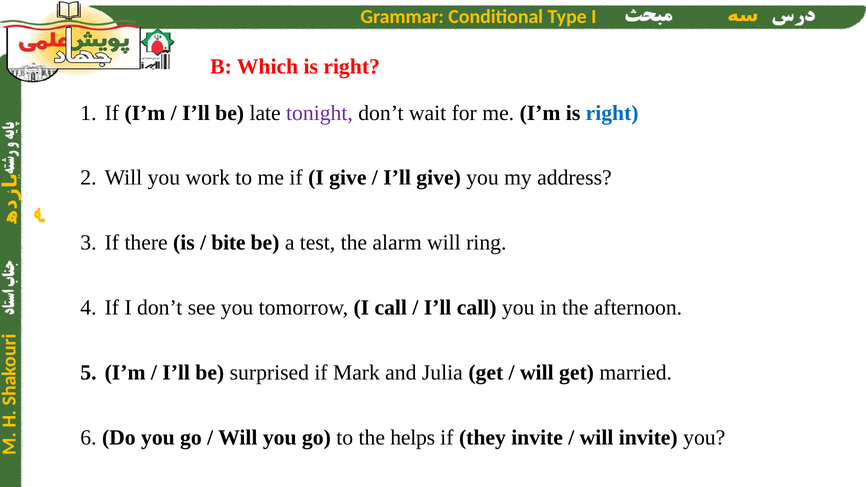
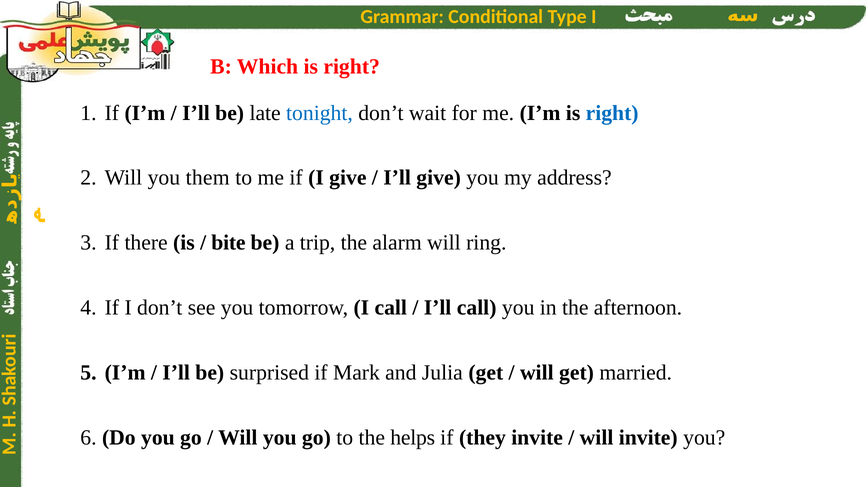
tonight colour: purple -> blue (319, 113)
work: work -> them (208, 178)
test: test -> trip (318, 243)
